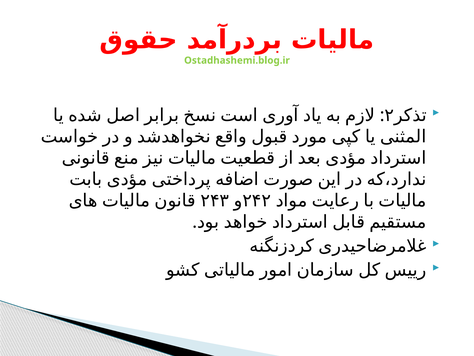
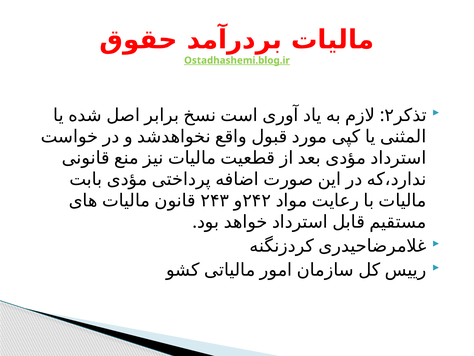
Ostadhashemi.blog.ir underline: none -> present (237, 60)
